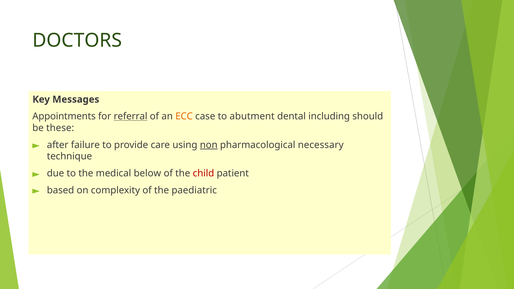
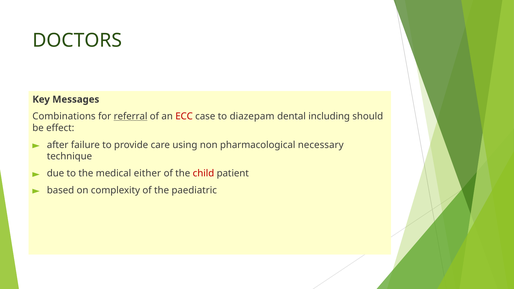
Appointments: Appointments -> Combinations (64, 116)
ECC colour: orange -> red (184, 116)
abutment: abutment -> diazepam (252, 116)
these: these -> effect (60, 128)
non underline: present -> none (209, 145)
below: below -> either (147, 173)
